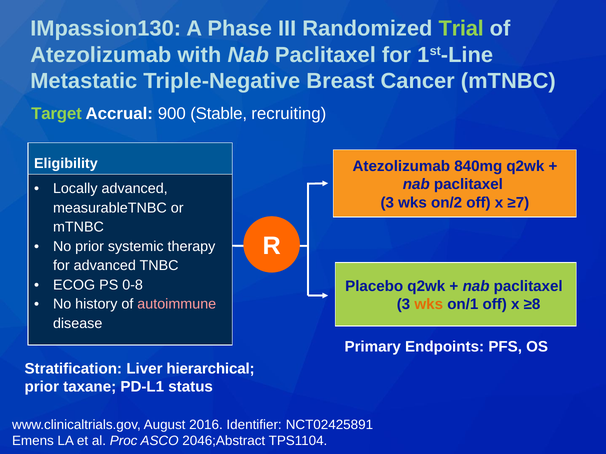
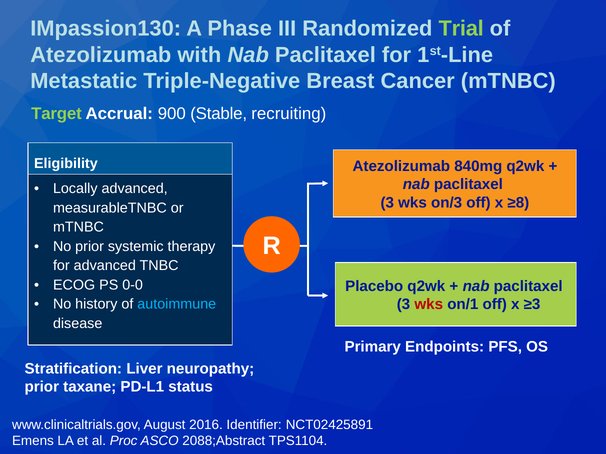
on/2: on/2 -> on/3 (447, 203)
≥7: ≥7 -> ≥8 (518, 203)
0-8: 0-8 -> 0-0 (133, 285)
wks colour: orange -> red (429, 305)
≥8: ≥8 -> ≥3 (532, 305)
autoimmune colour: pink -> light blue (177, 304)
hierarchical: hierarchical -> neuropathy (210, 369)
2046;Abstract: 2046;Abstract -> 2088;Abstract (224, 441)
